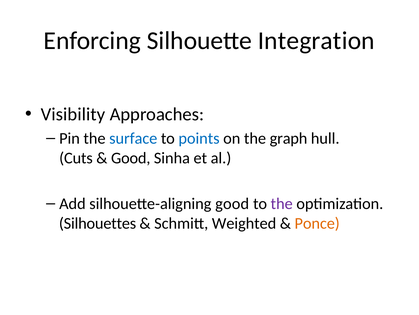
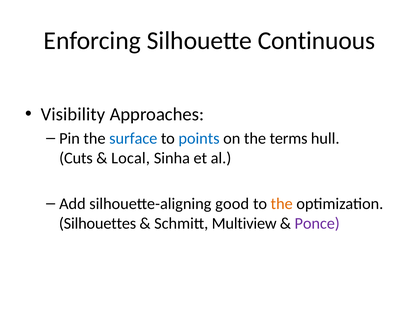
Integration: Integration -> Continuous (316, 41)
graph: graph -> terms (289, 138)
Good: Good -> Local (131, 158)
the colour: purple -> orange (282, 203)
Weighted: Weighted -> Multiview (244, 223)
Ponce colour: orange -> purple (317, 223)
